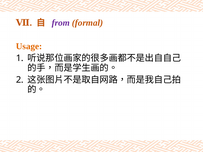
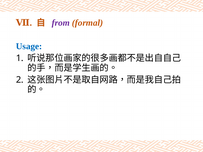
Usage colour: orange -> blue (29, 46)
